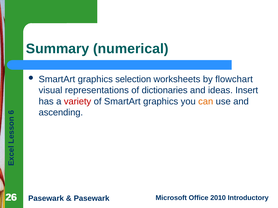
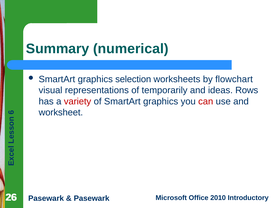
dictionaries: dictionaries -> temporarily (165, 91)
Insert: Insert -> Rows (247, 91)
can colour: orange -> red (206, 102)
ascending: ascending -> worksheet (61, 113)
